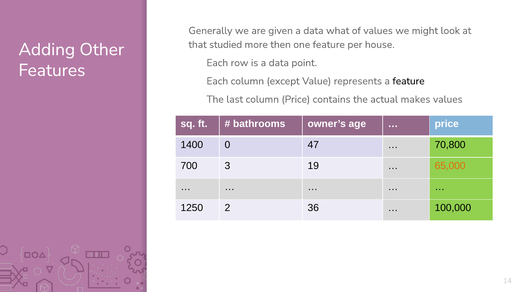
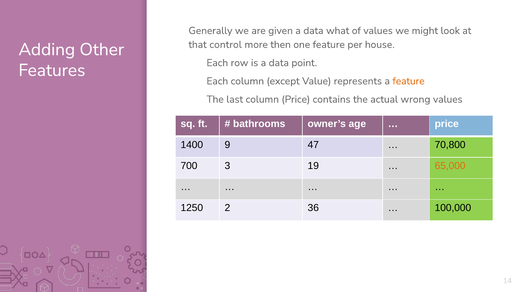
studied: studied -> control (226, 45)
feature colour: black -> orange (409, 81)
makes: makes -> wrong (415, 99)
0: 0 -> 9 (227, 145)
